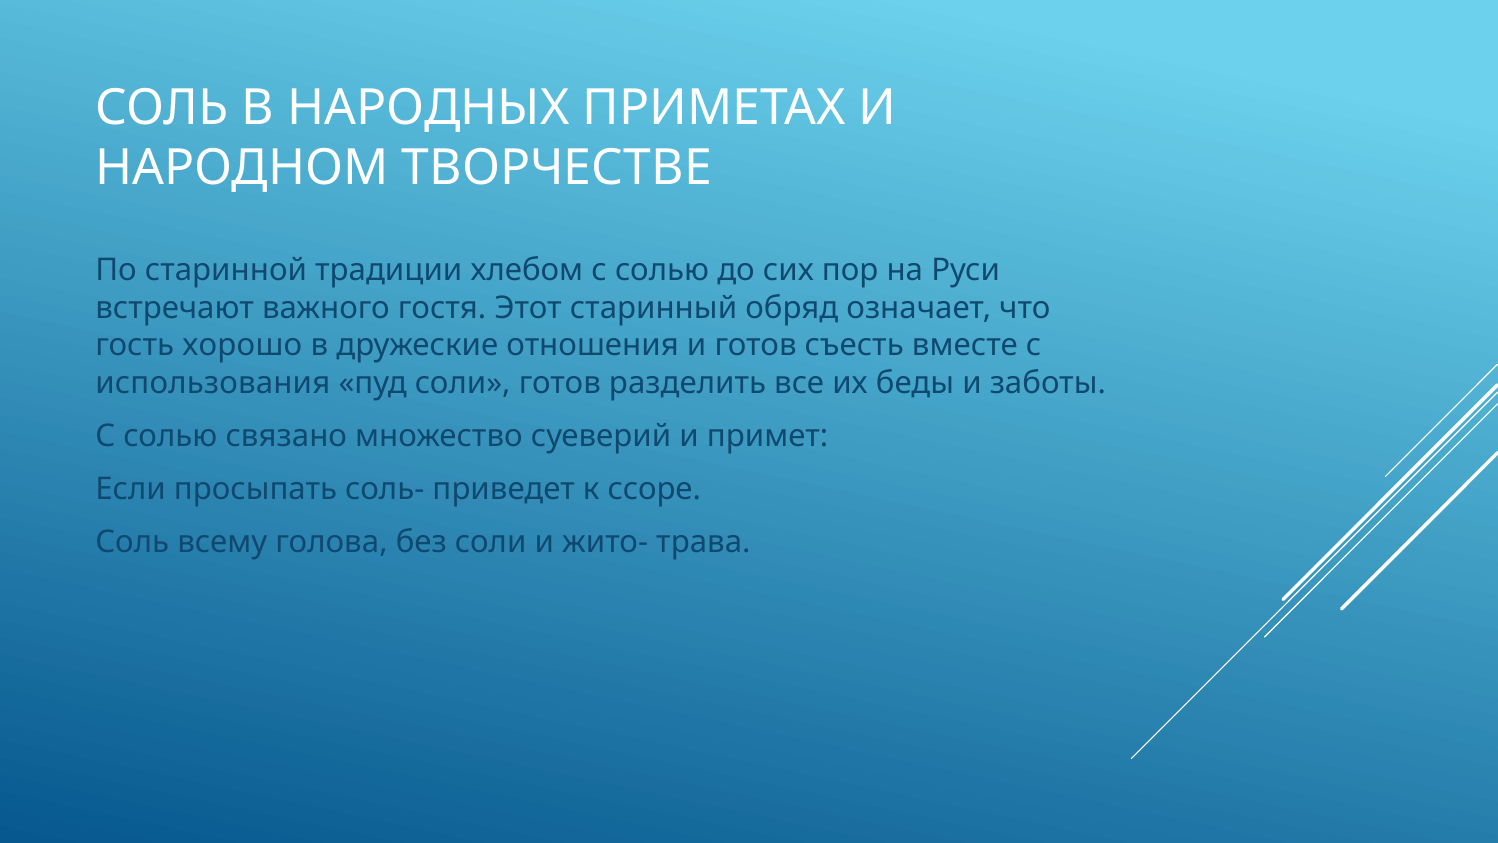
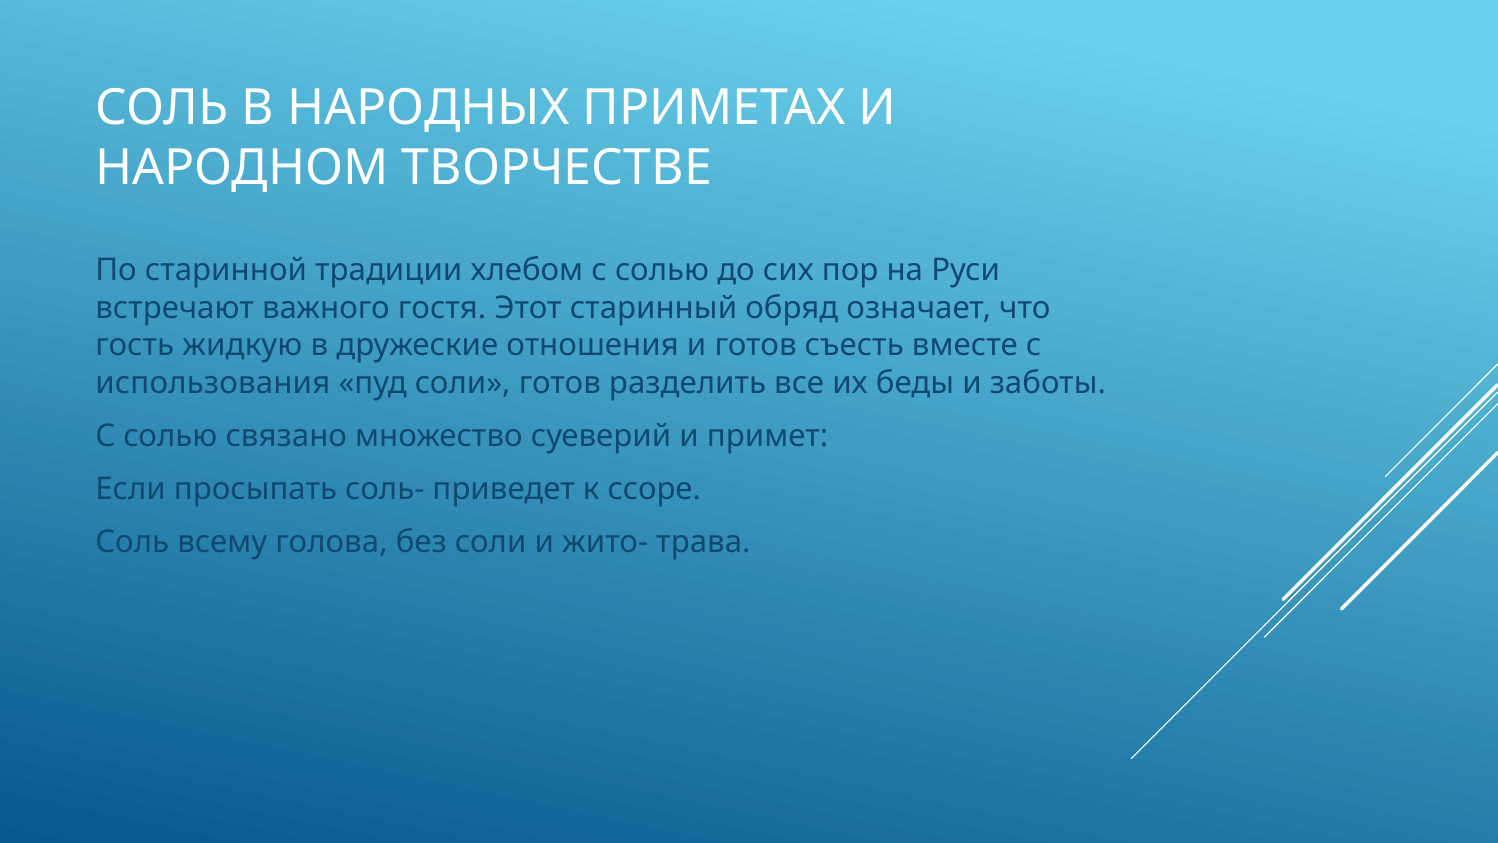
хорошо: хорошо -> жидкую (242, 345)
